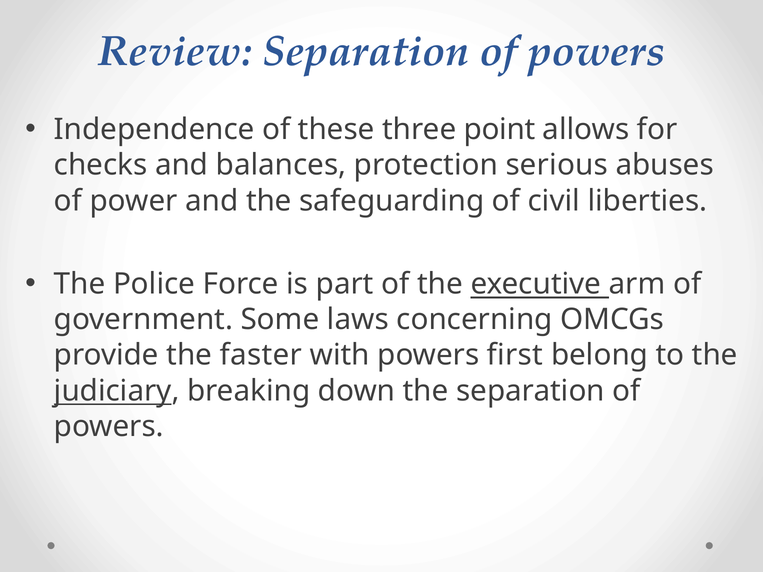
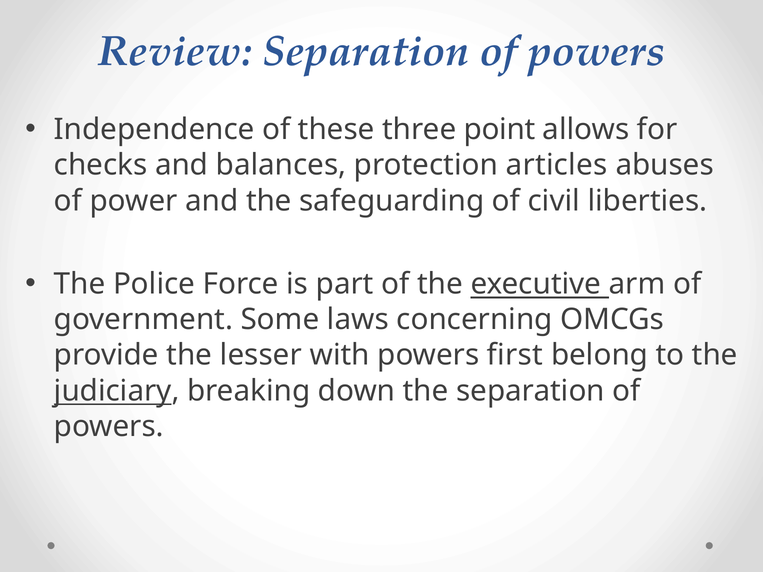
serious: serious -> articles (557, 165)
faster: faster -> lesser (261, 355)
